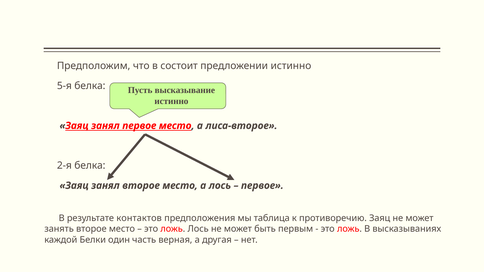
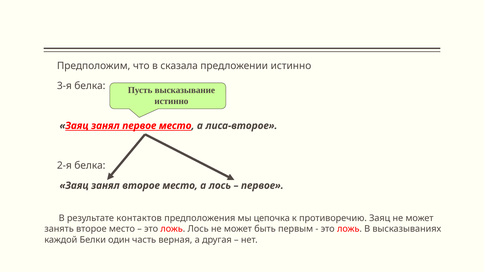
состоит: состоит -> сказала (179, 66)
5-я: 5-я -> 3-я (64, 86)
таблица: таблица -> цепочка (272, 218)
